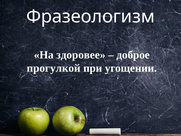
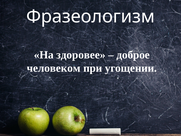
прогулкой: прогулкой -> человеком (54, 68)
